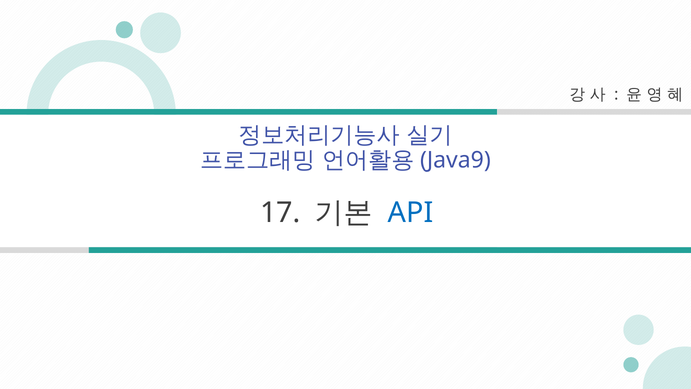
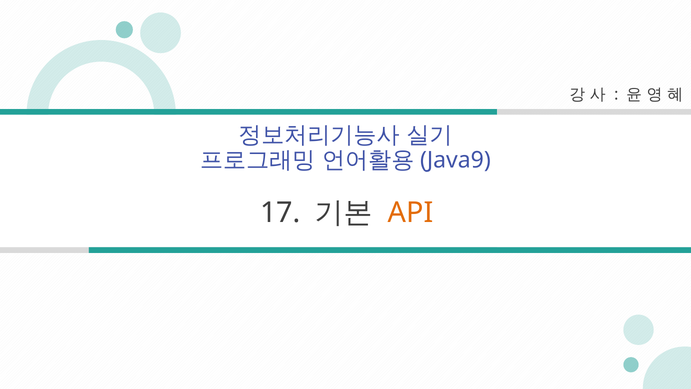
API colour: blue -> orange (411, 213)
